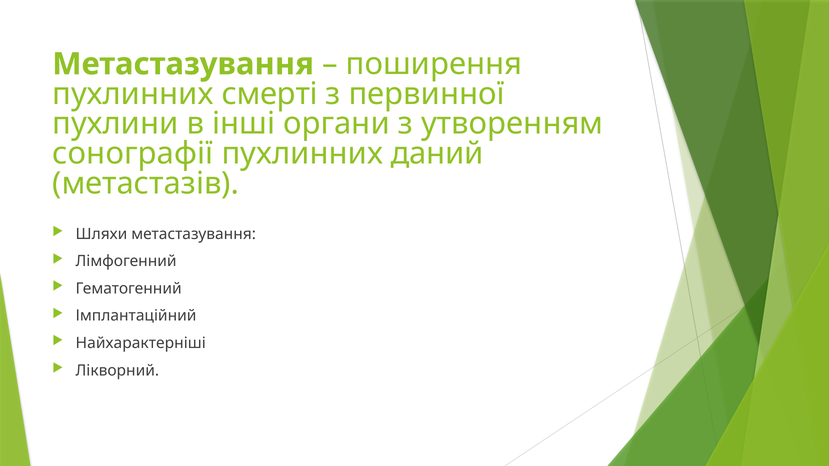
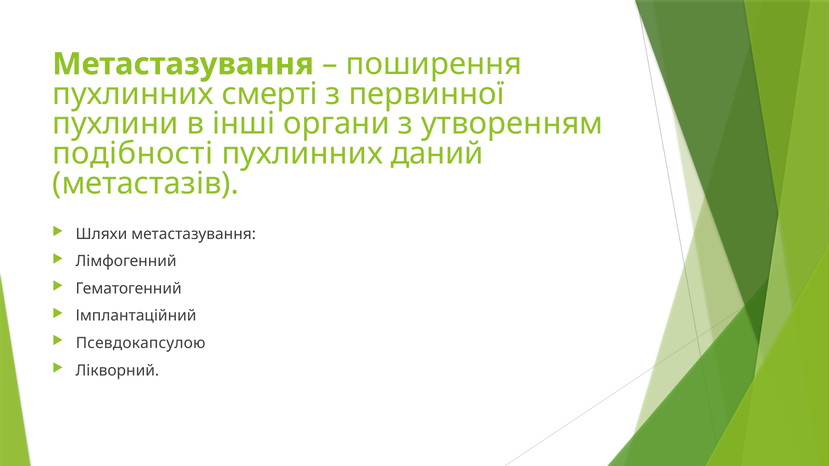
сонографії: сонографії -> подібності (133, 154)
Найхарактерніші: Найхарактерніші -> Псевдокапсулою (141, 343)
